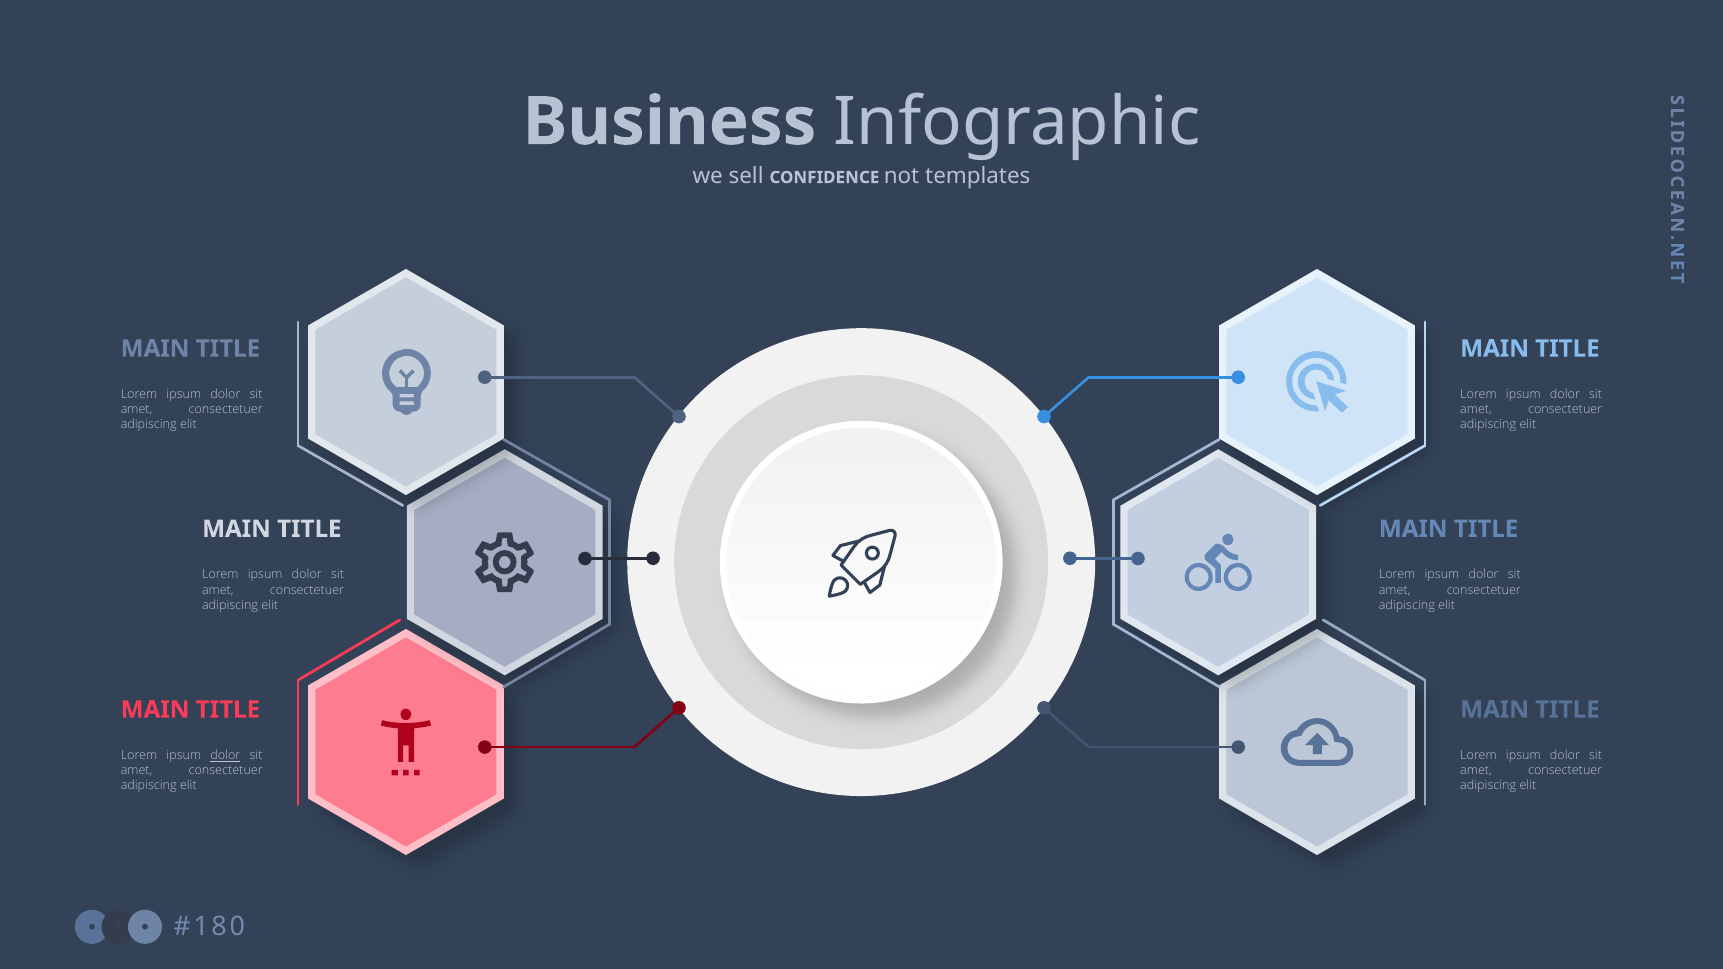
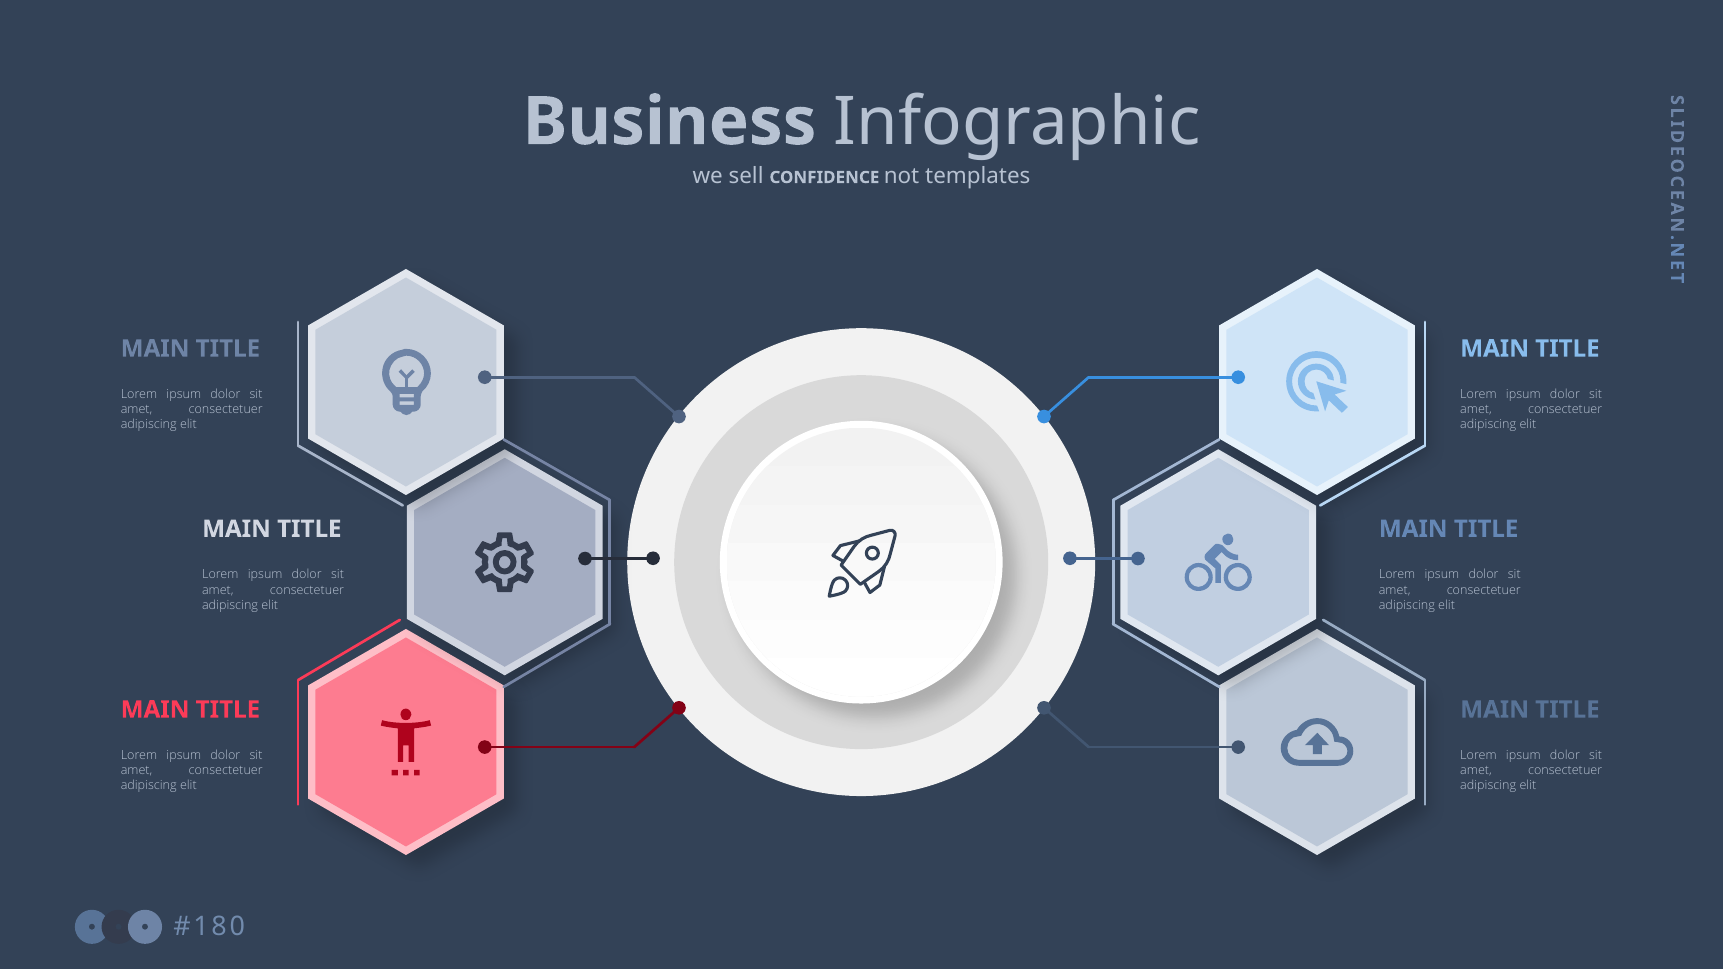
dolor underline: present -> none (225, 756)
